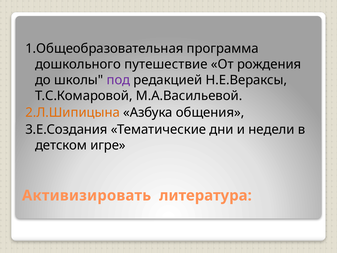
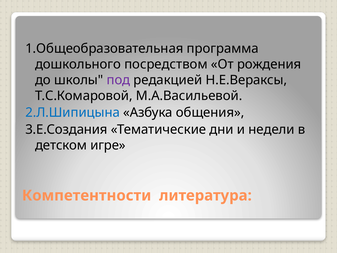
путешествие: путешествие -> посредством (166, 64)
2.Л.Шипицына colour: orange -> blue (73, 112)
Активизировать: Активизировать -> Компетентности (87, 195)
